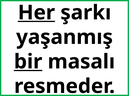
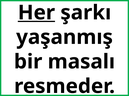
bir underline: present -> none (28, 62)
